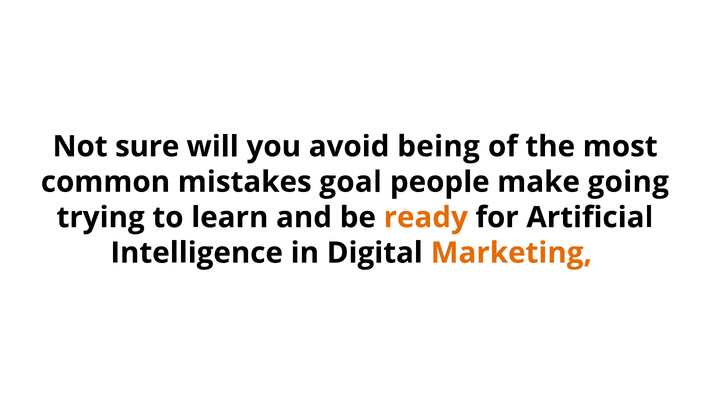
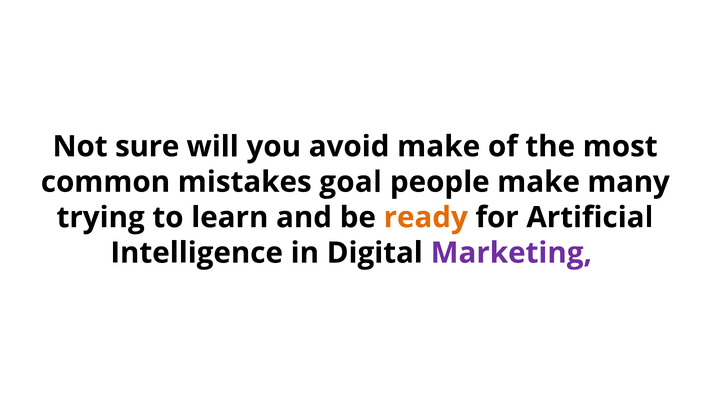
avoid being: being -> make (439, 147)
going: going -> many (629, 182)
Marketing colour: orange -> purple (511, 253)
